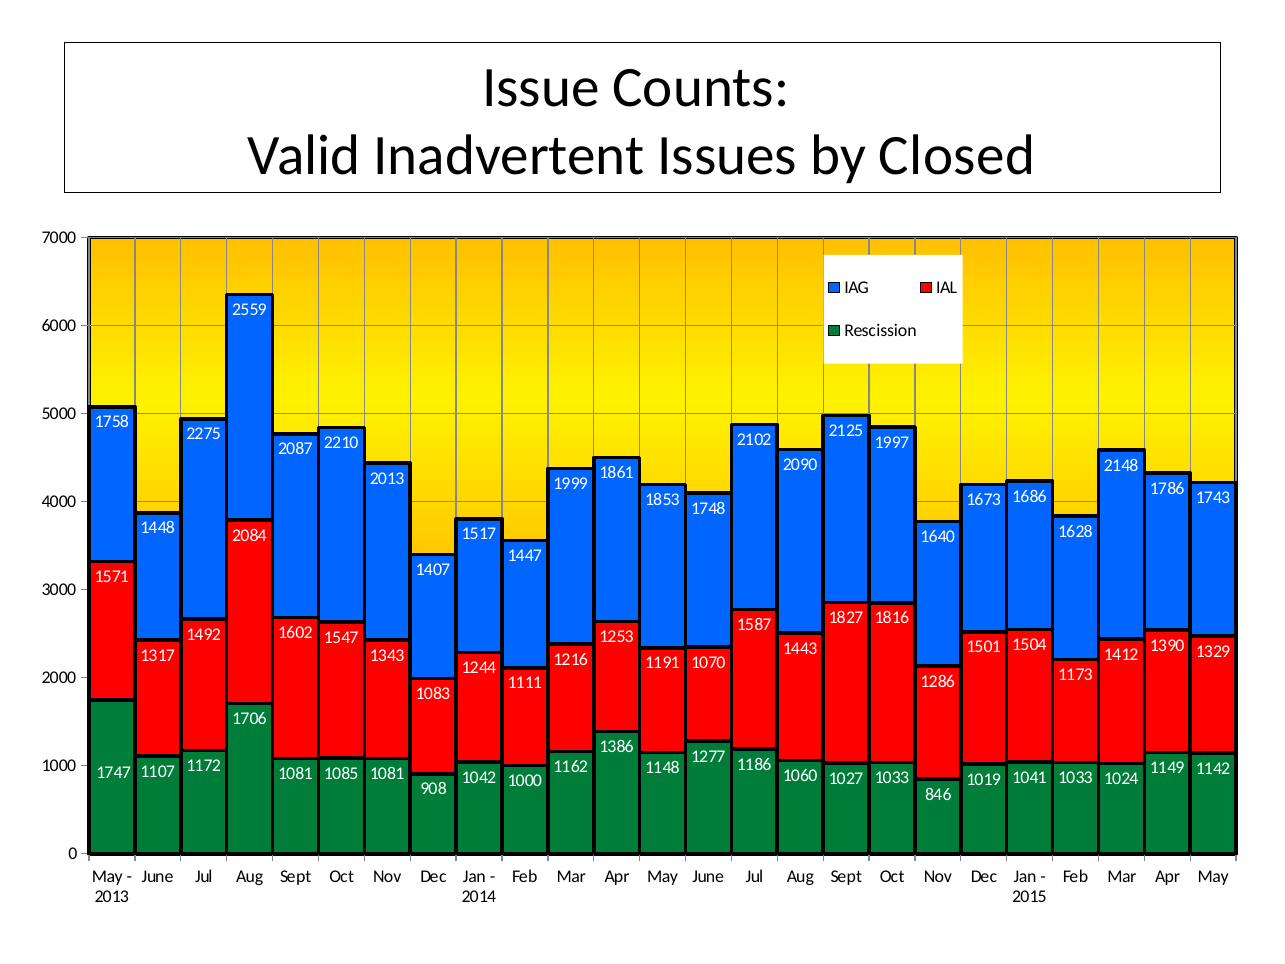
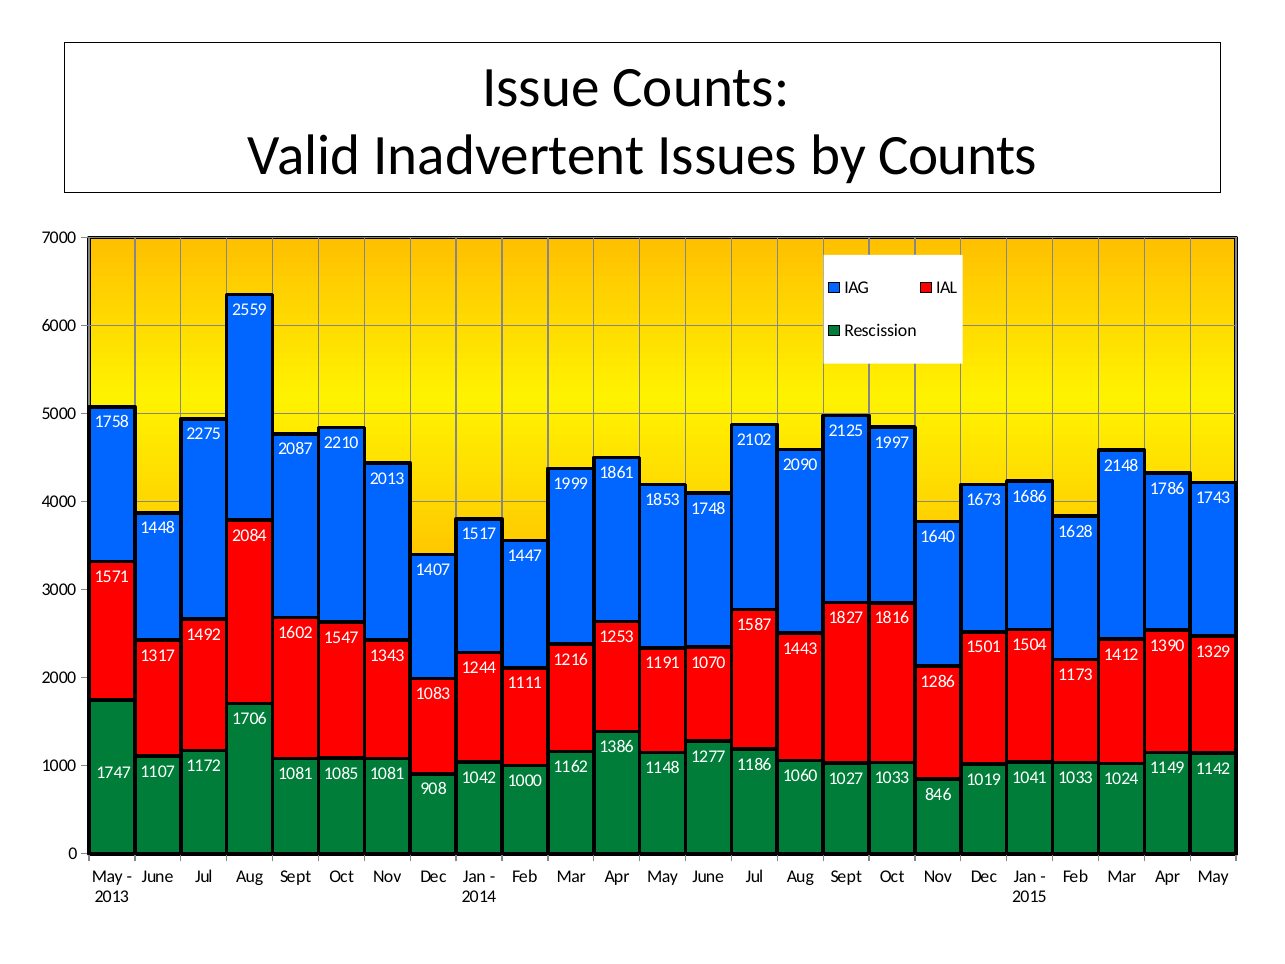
by Closed: Closed -> Counts (958, 156)
